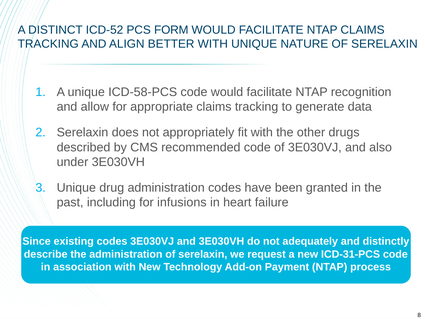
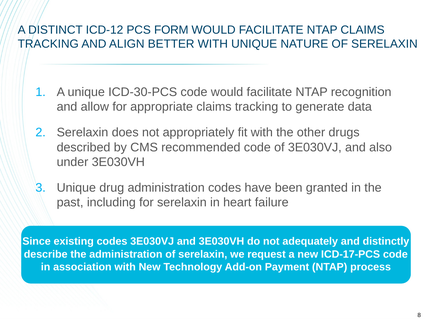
ICD-52: ICD-52 -> ICD-12 (104, 30)
ICD-58-PCS: ICD-58-PCS -> ICD-30-PCS (143, 92)
for infusions: infusions -> serelaxin (182, 202)
ICD-31-PCS: ICD-31-PCS -> ICD-17-PCS (351, 254)
